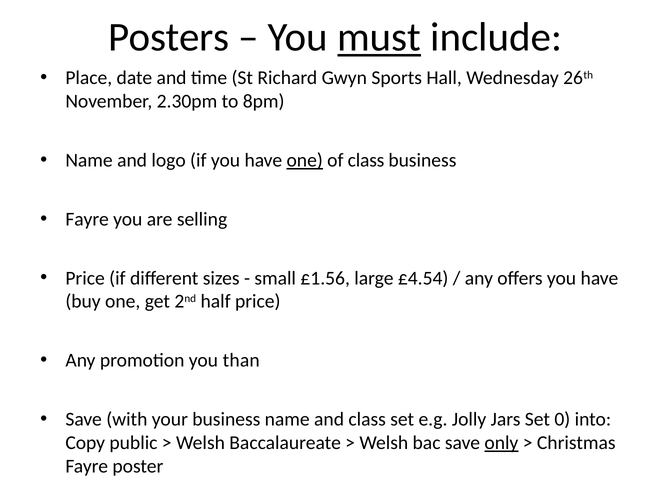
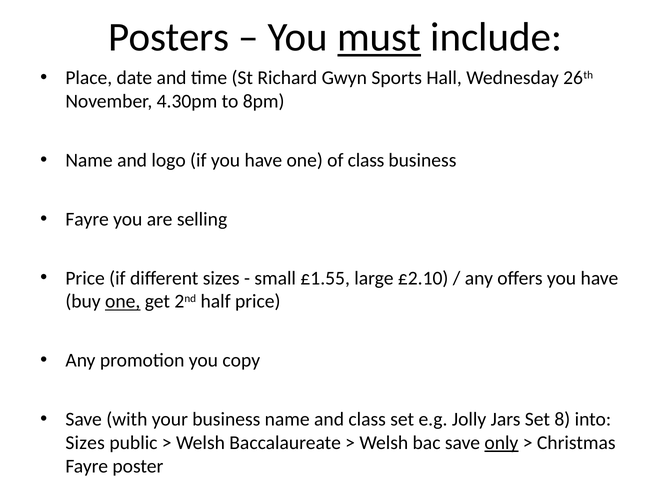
2.30pm: 2.30pm -> 4.30pm (187, 101)
one underline: present -> none (305, 160)
£1.56: £1.56 -> £1.55 (325, 278)
£4.54: £4.54 -> £2.10 (423, 278)
one underline: none -> present (123, 302)
than: than -> copy (241, 361)
0: 0 -> 8 (562, 419)
Copy: Copy -> Sizes (85, 443)
